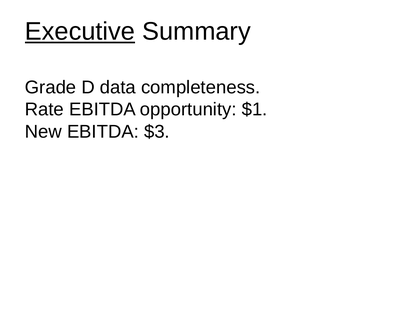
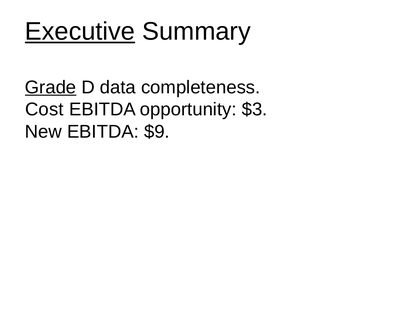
Grade underline: none -> present (51, 87)
Rate: Rate -> Cost (44, 109)
$1: $1 -> $3 (255, 109)
$3: $3 -> $9 (157, 132)
